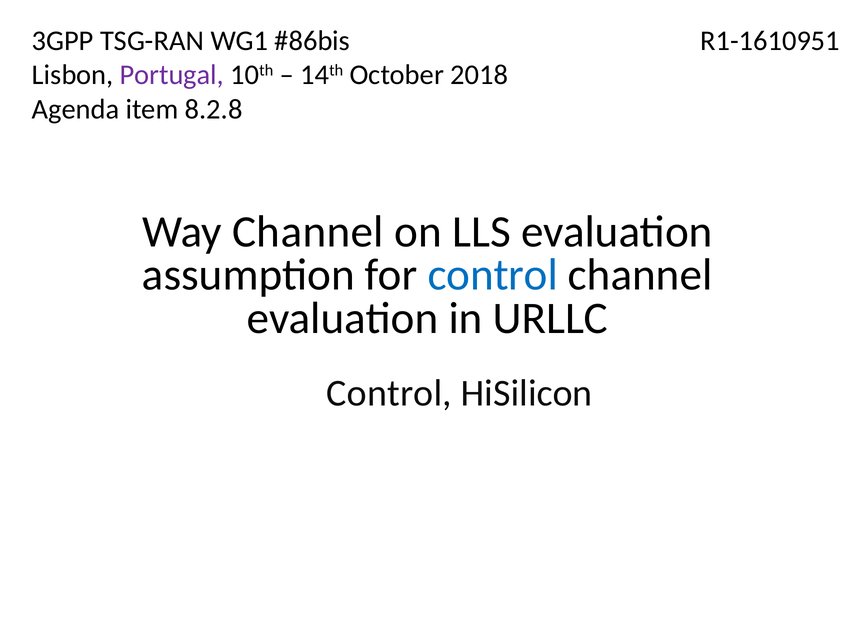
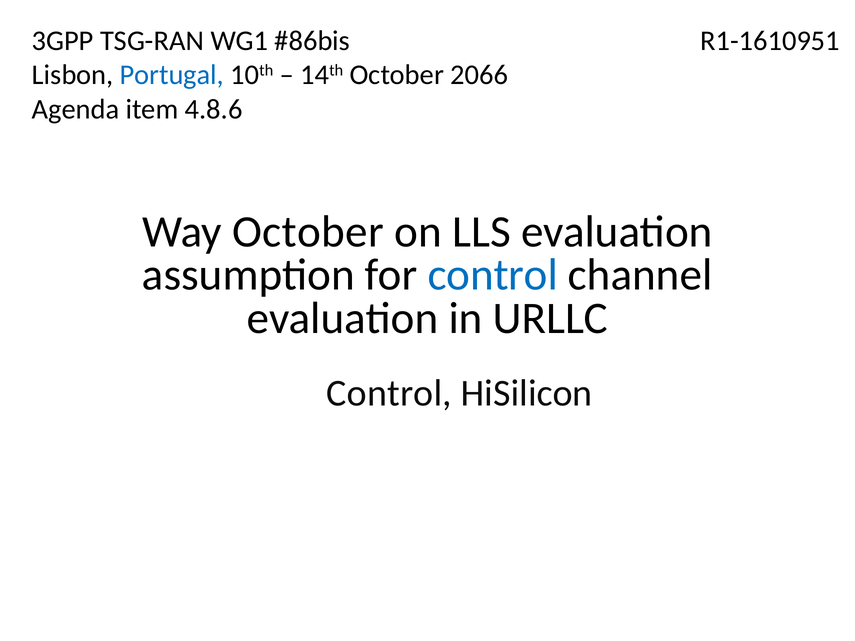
Portugal colour: purple -> blue (172, 75)
2018: 2018 -> 2066 (479, 75)
8.2.8: 8.2.8 -> 4.8.6 (214, 109)
Way Channel: Channel -> October (308, 232)
